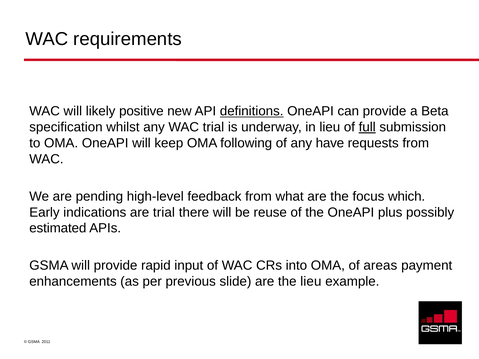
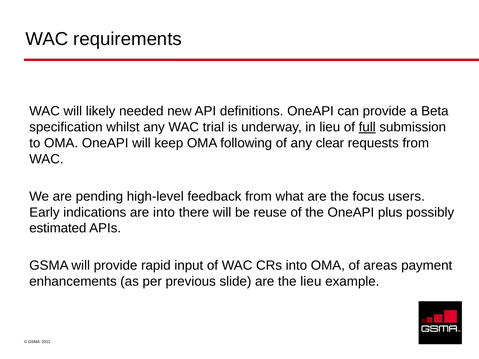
positive: positive -> needed (141, 111)
definitions underline: present -> none (252, 111)
have: have -> clear (330, 143)
which: which -> users (406, 196)
are trial: trial -> into (164, 212)
